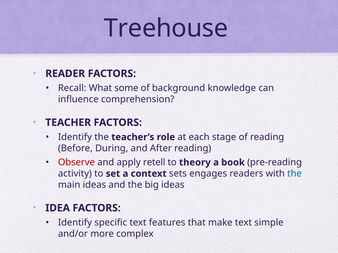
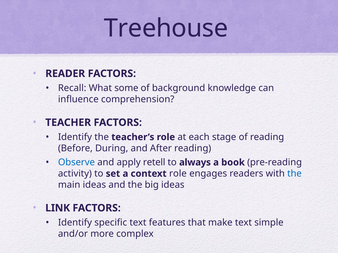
Observe colour: red -> blue (76, 163)
theory: theory -> always (195, 163)
context sets: sets -> role (178, 174)
IDEA: IDEA -> LINK (58, 208)
